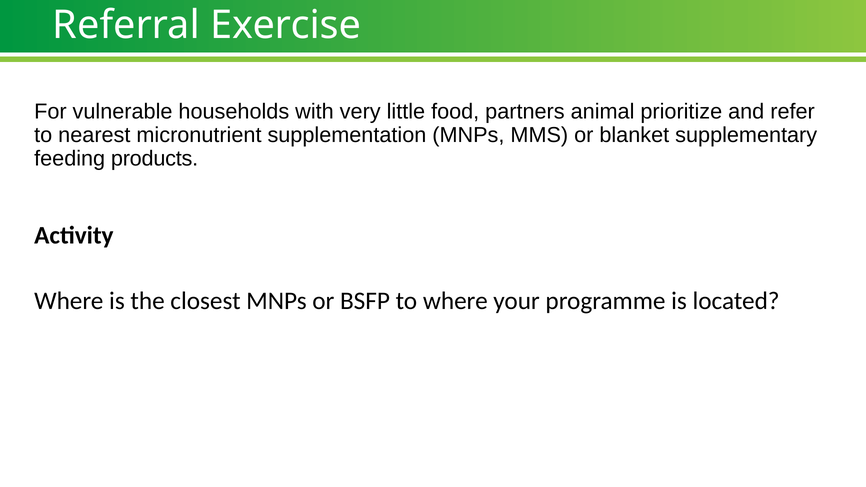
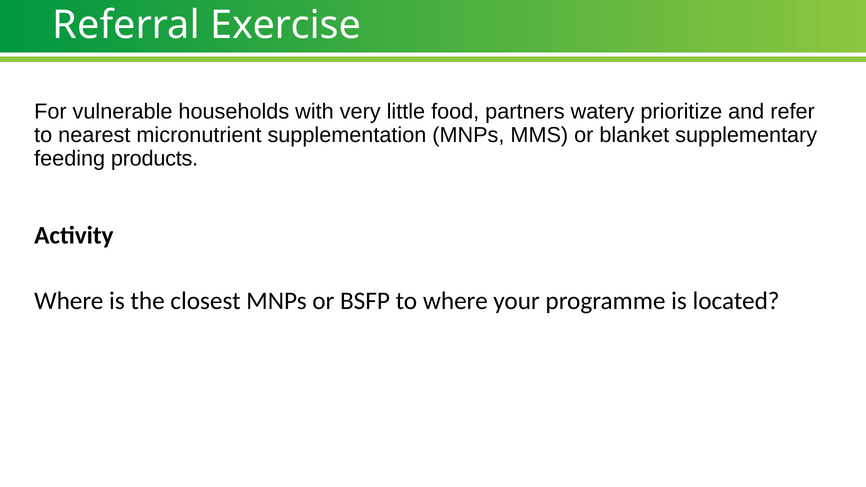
animal: animal -> watery (603, 112)
